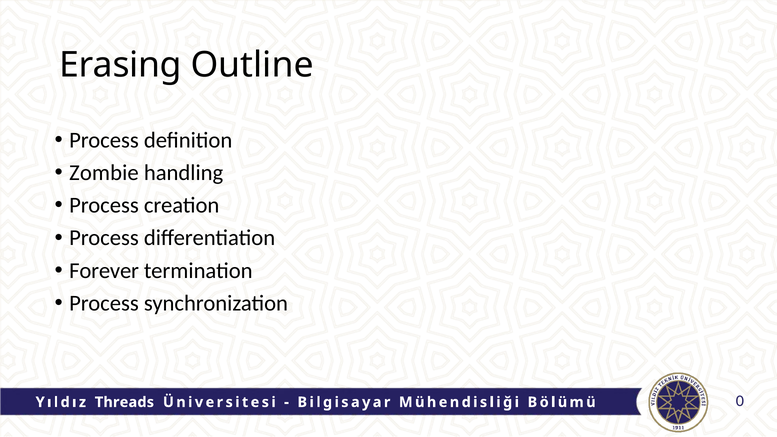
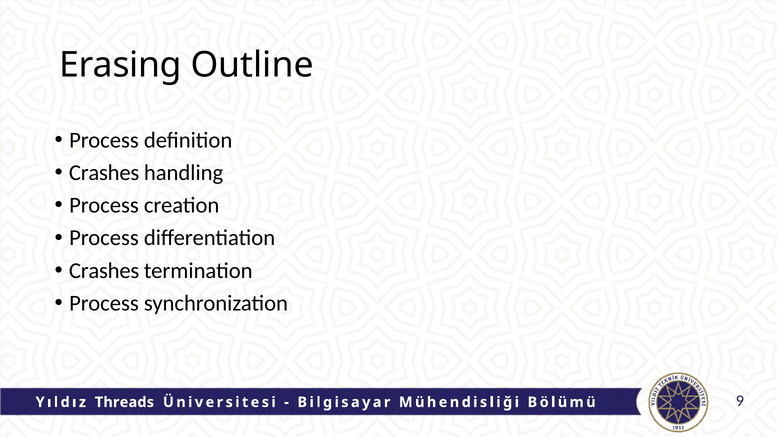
Zombie: Zombie -> Crashes (104, 173)
Forever: Forever -> Crashes (104, 271)
0: 0 -> 9 (740, 401)
